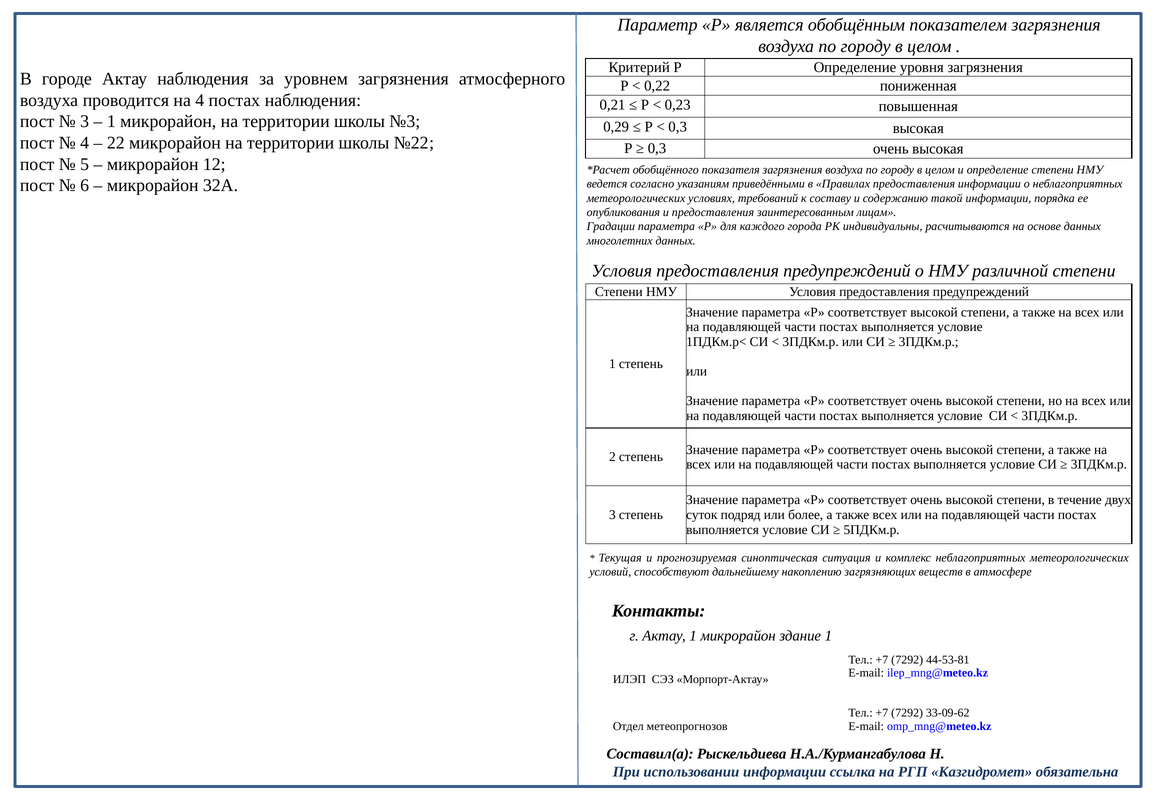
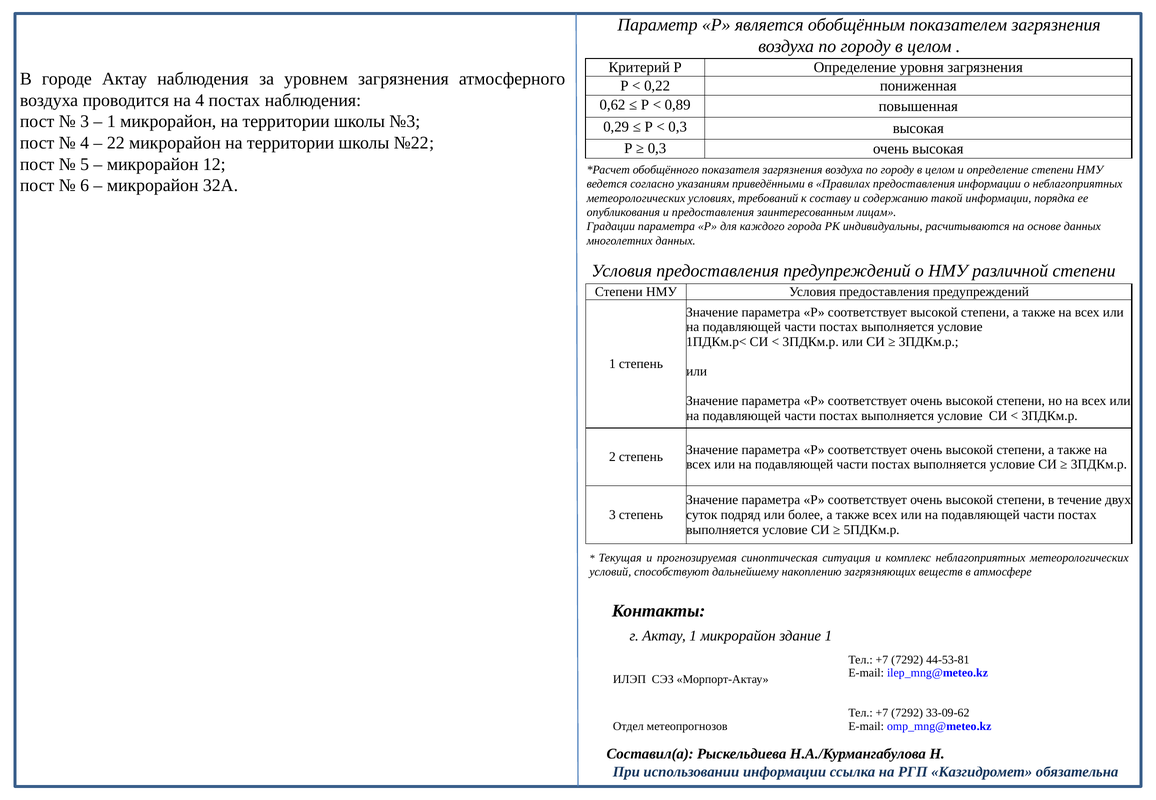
0,21: 0,21 -> 0,62 (613, 105)
0,23: 0,23 -> 0,89 (678, 105)
